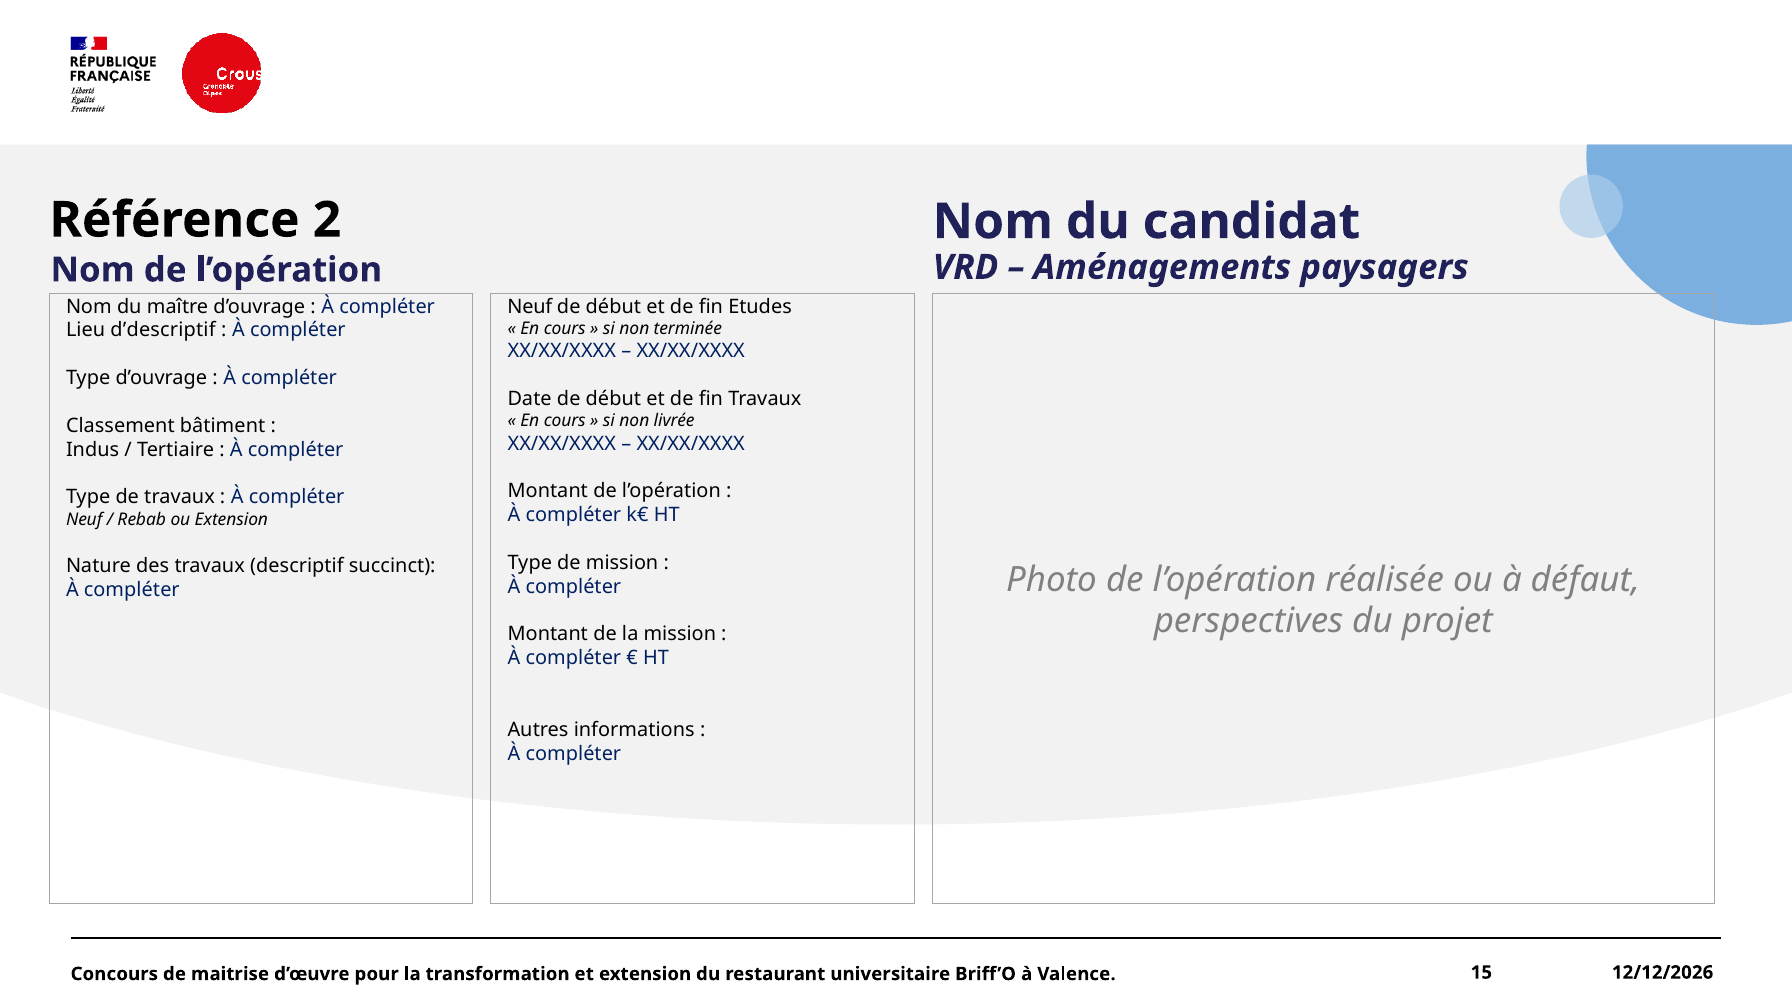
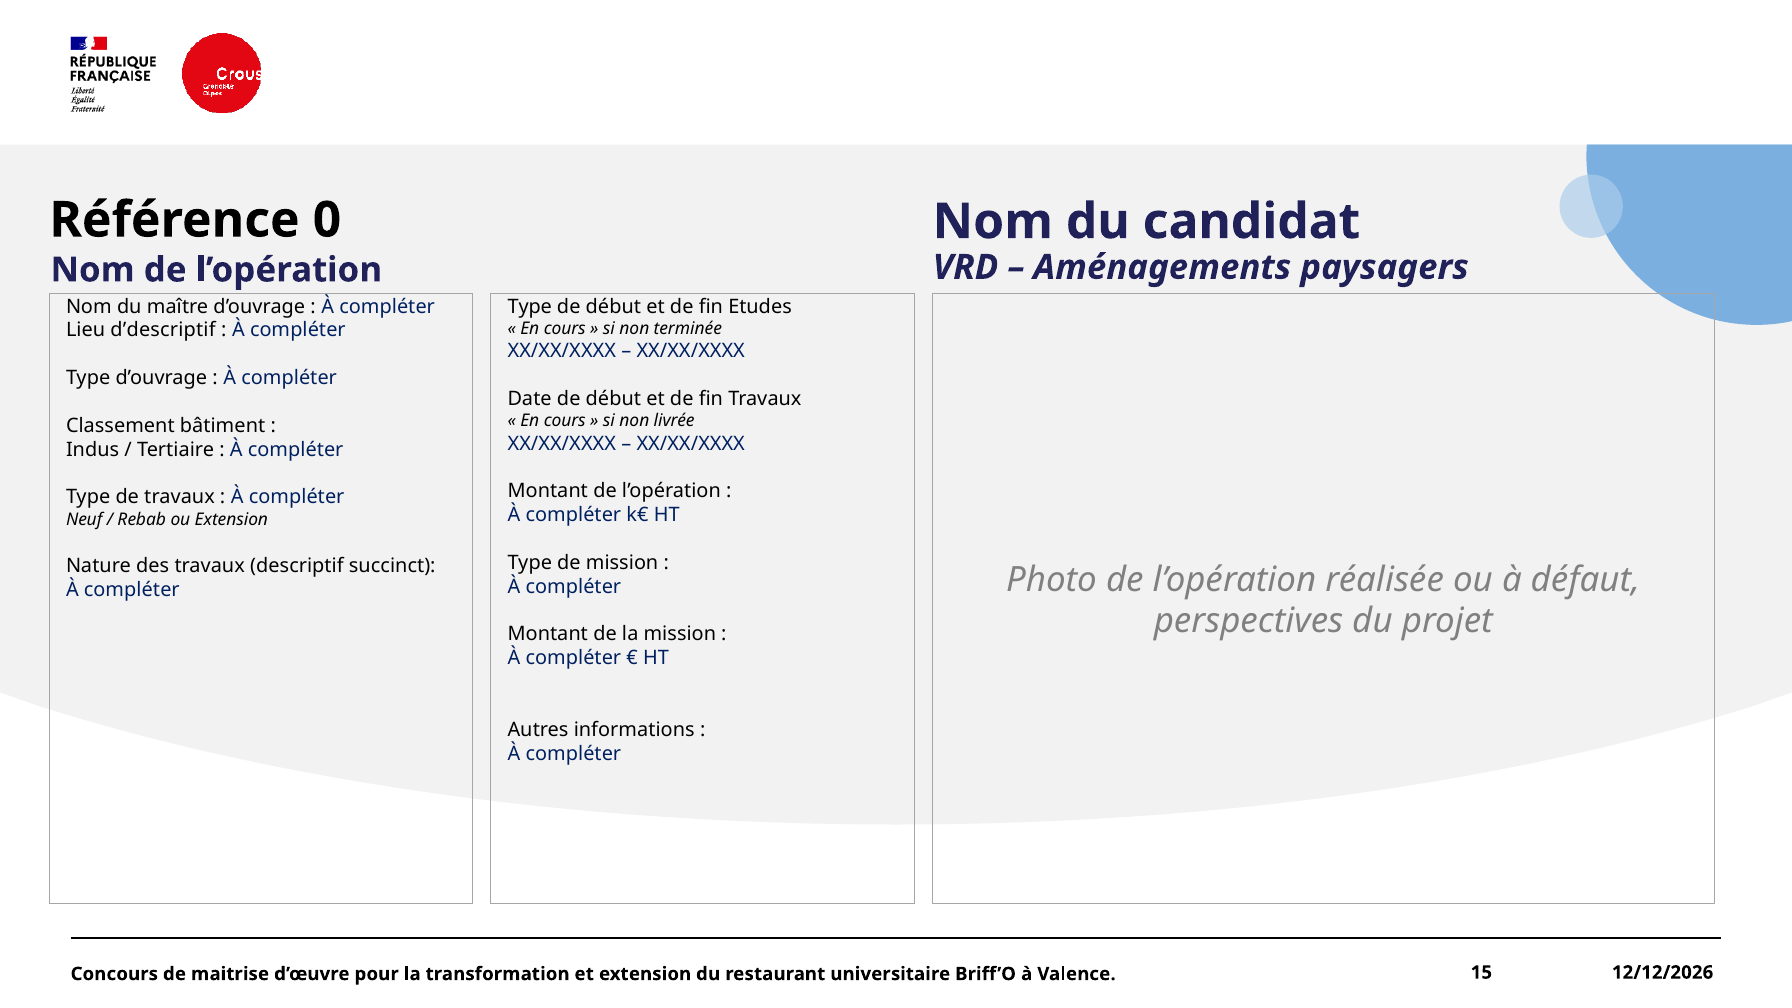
2: 2 -> 0 (327, 220)
Neuf: Neuf -> Type (530, 306)
